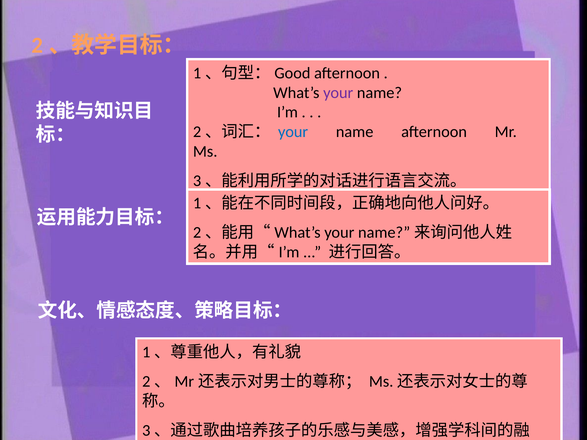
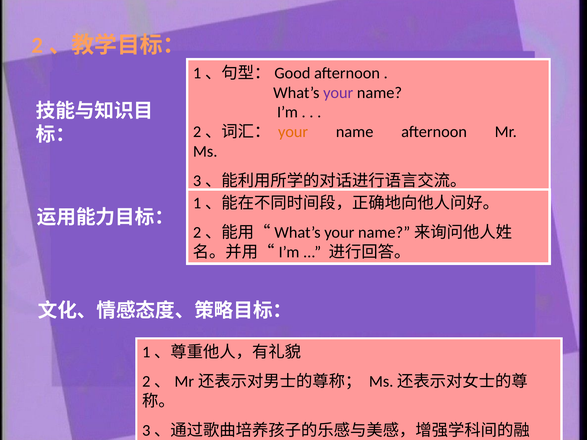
your colour: blue -> orange (293, 132)
